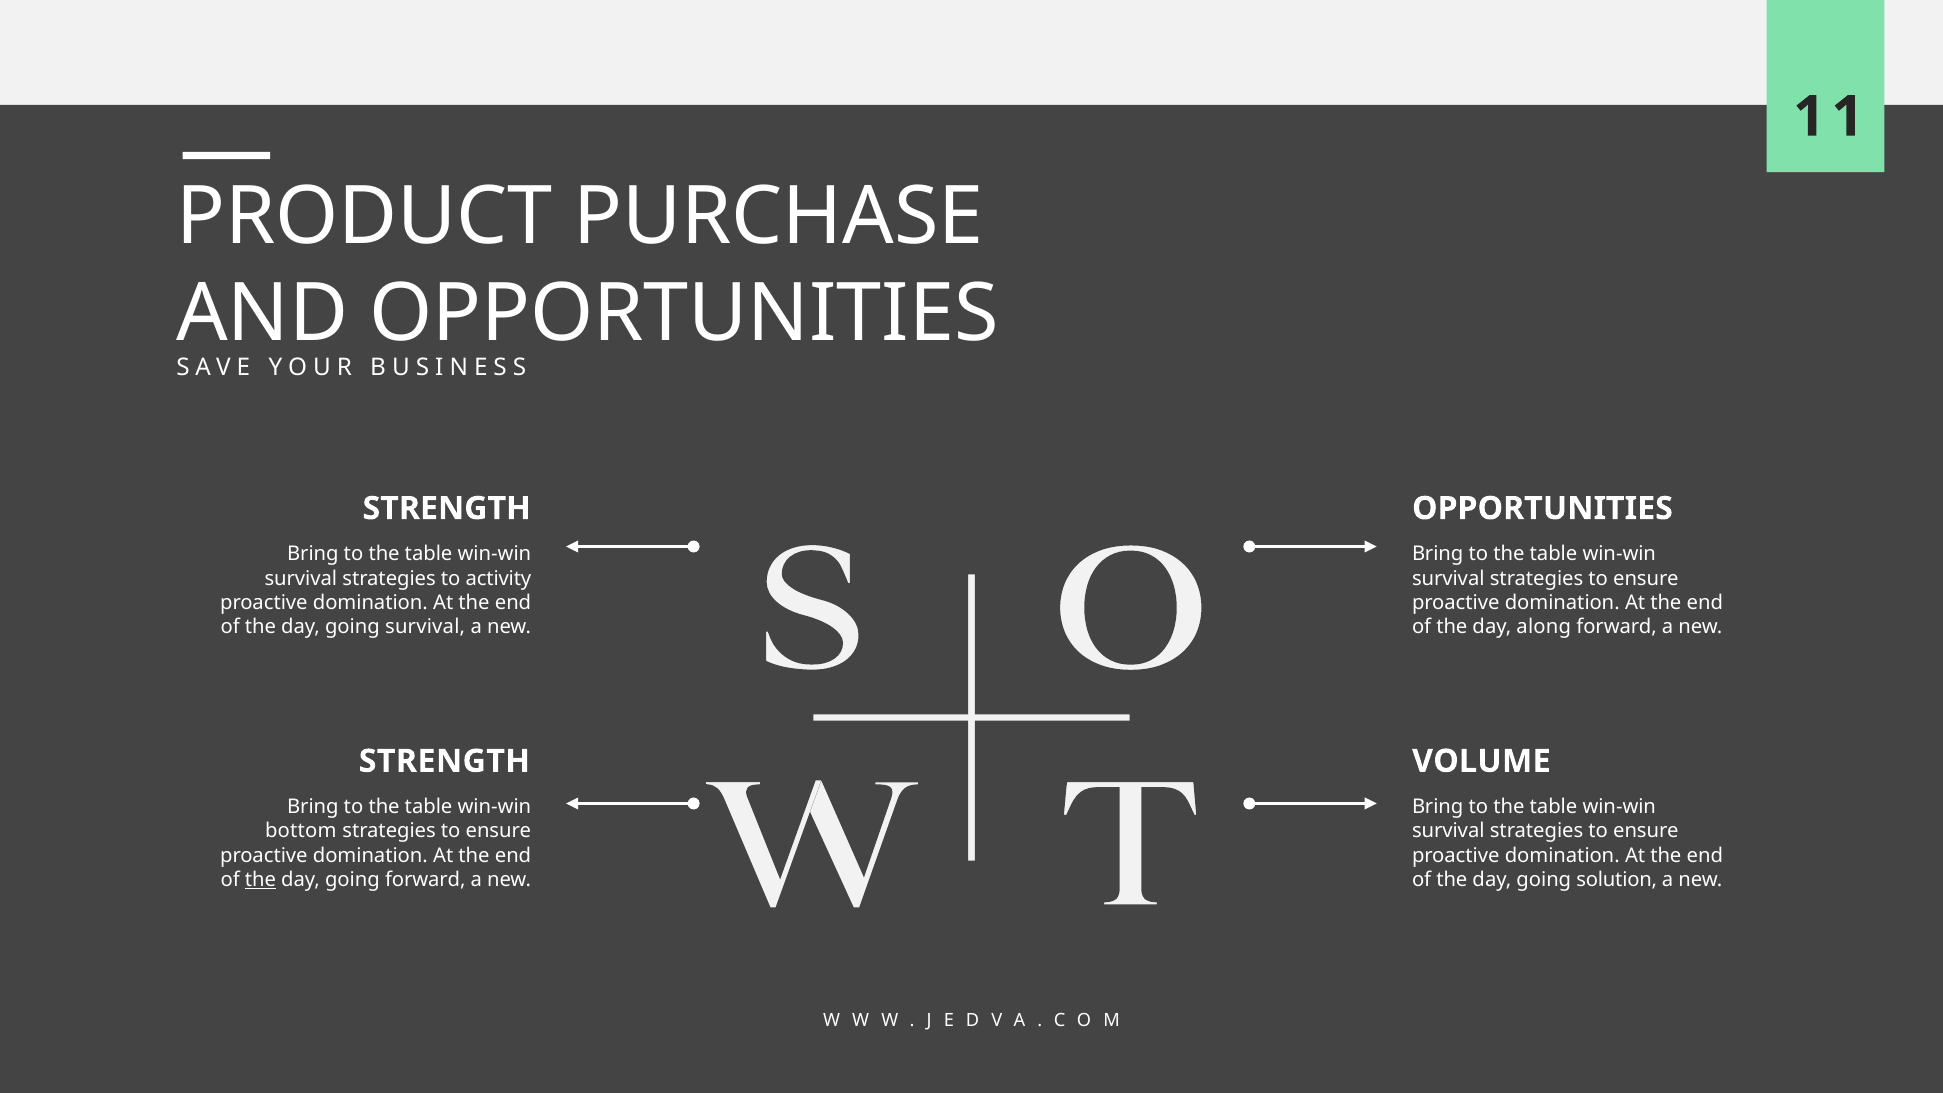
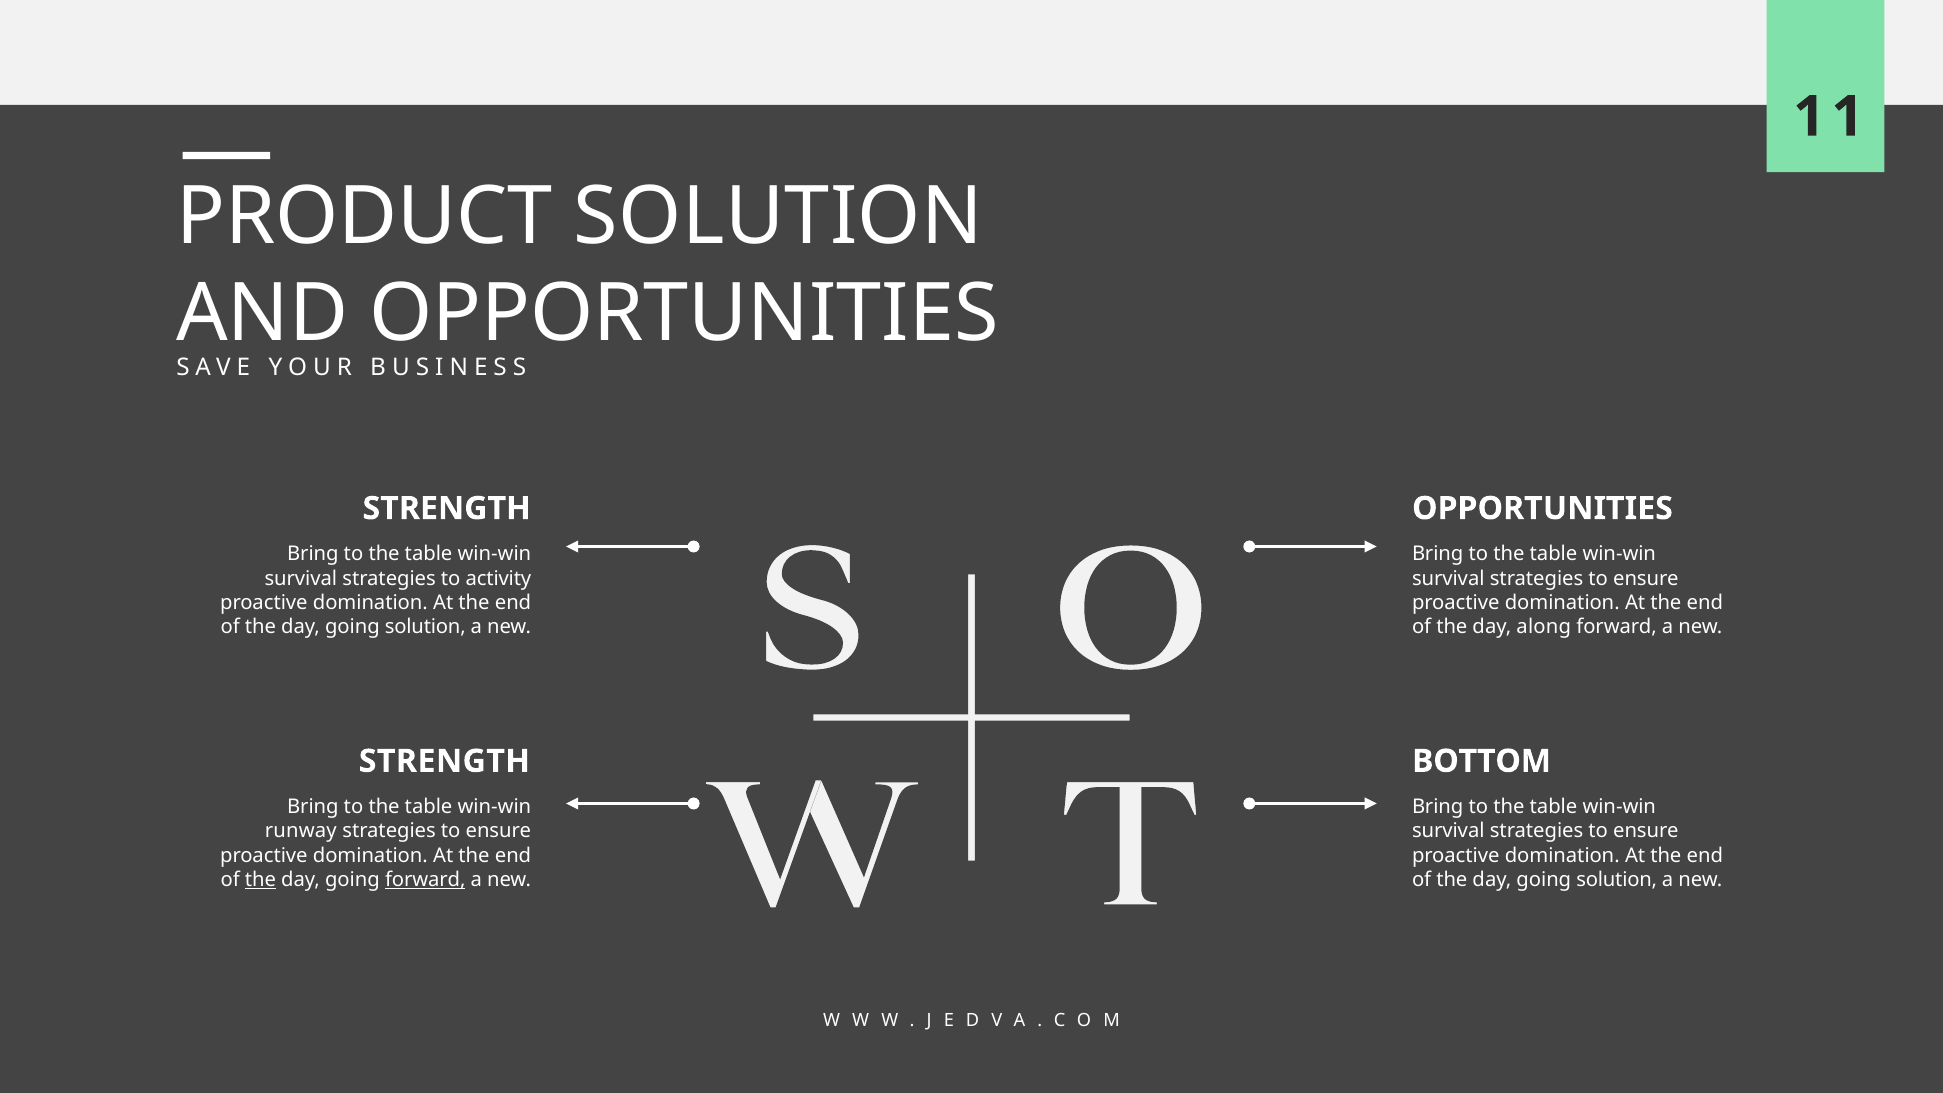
PRODUCT PURCHASE: PURCHASE -> SOLUTION (778, 217)
survival: survival -> solution (425, 627)
VOLUME: VOLUME -> BOTTOM (1482, 761)
bottom: bottom -> runway (301, 831)
forward underline: none -> present (425, 880)
